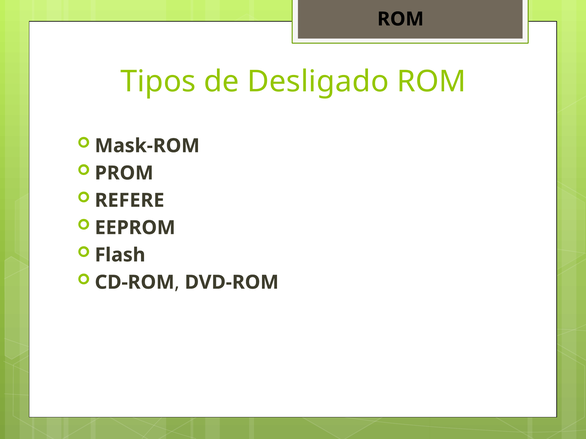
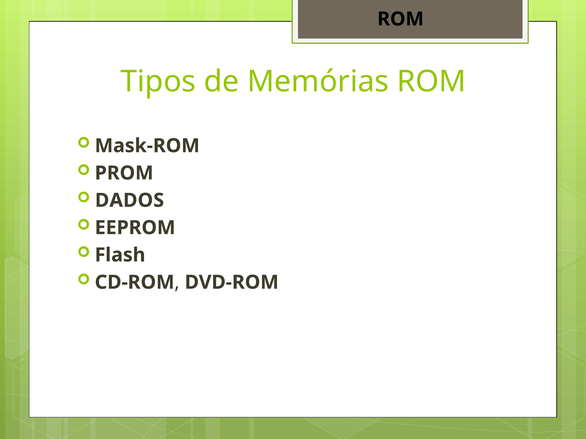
Desligado: Desligado -> Memórias (318, 82)
REFERE: REFERE -> DADOS (130, 201)
